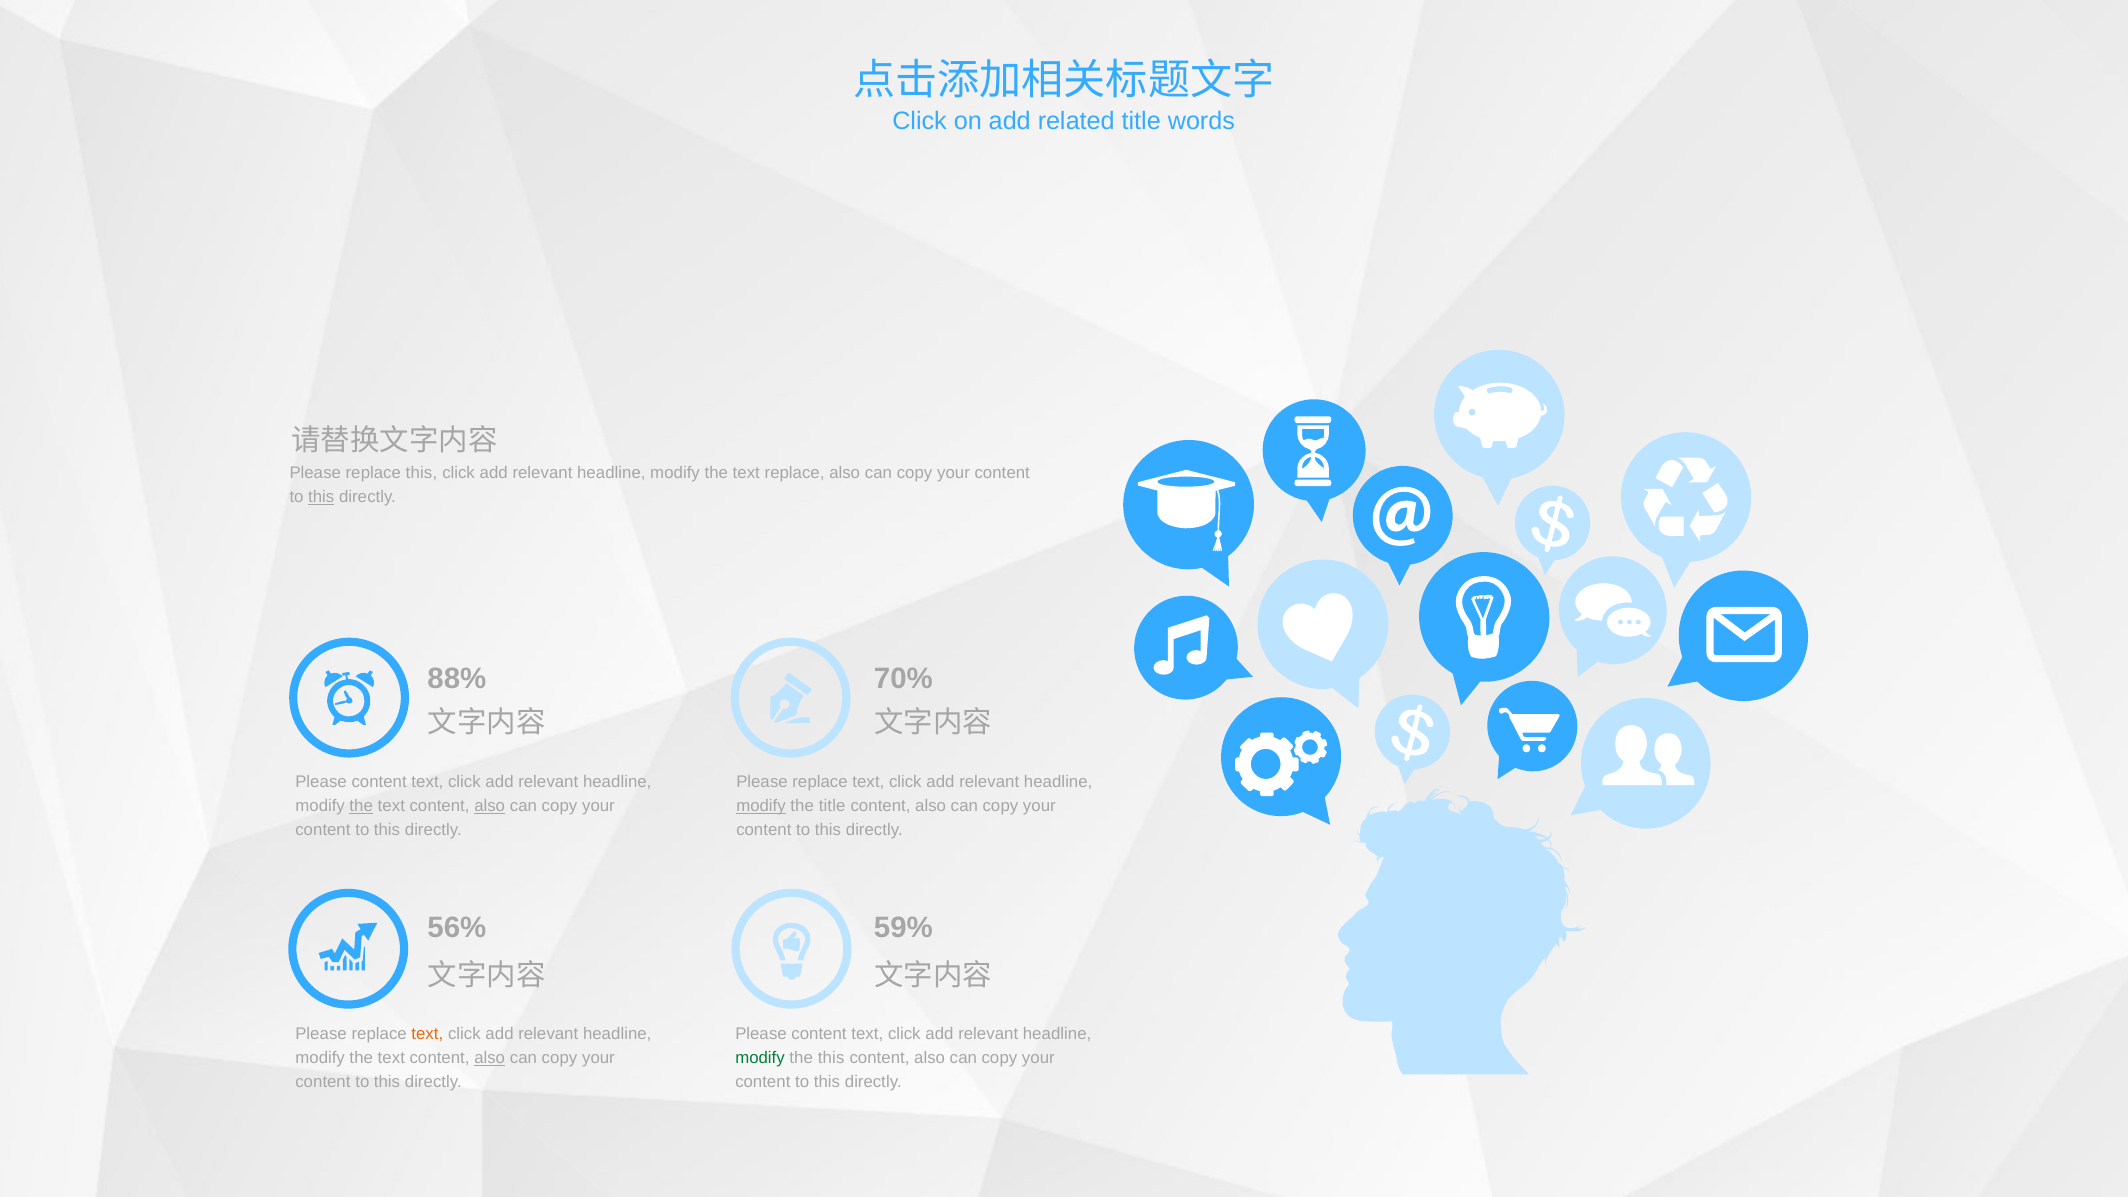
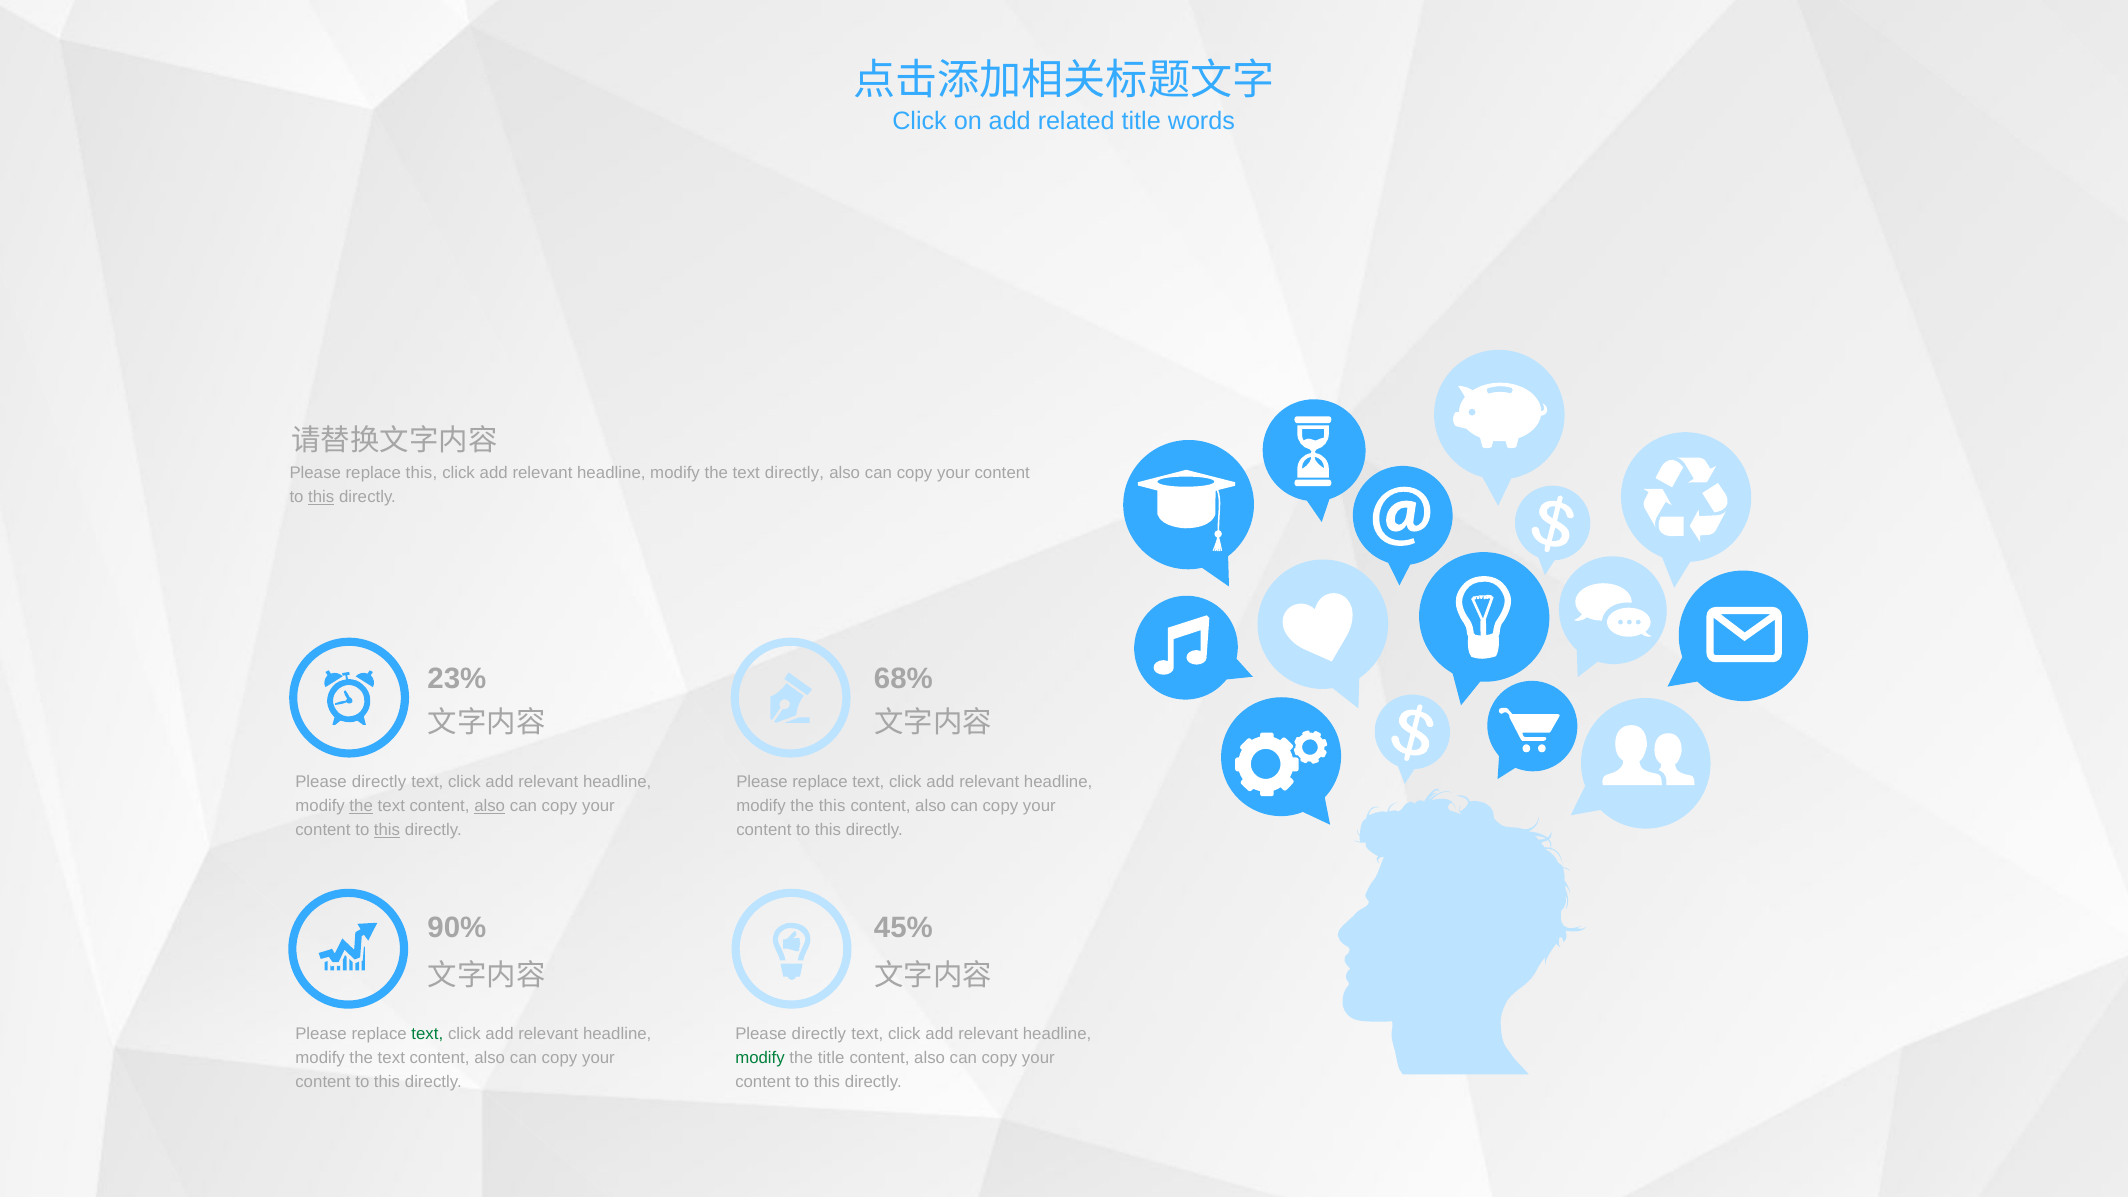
text replace: replace -> directly (794, 473)
88%: 88% -> 23% (457, 678)
70%: 70% -> 68% (903, 678)
content: content -> directly (379, 782)
modify underline: present -> none (761, 806)
the title: title -> this (832, 806)
this underline: none -> present (387, 830)
56%: 56% -> 90% (457, 928)
59%: 59% -> 45% (903, 928)
text colour: orange -> green (427, 1034)
content: content -> directly (819, 1034)
also underline: present -> none (490, 1058)
the this: this -> title (831, 1058)
